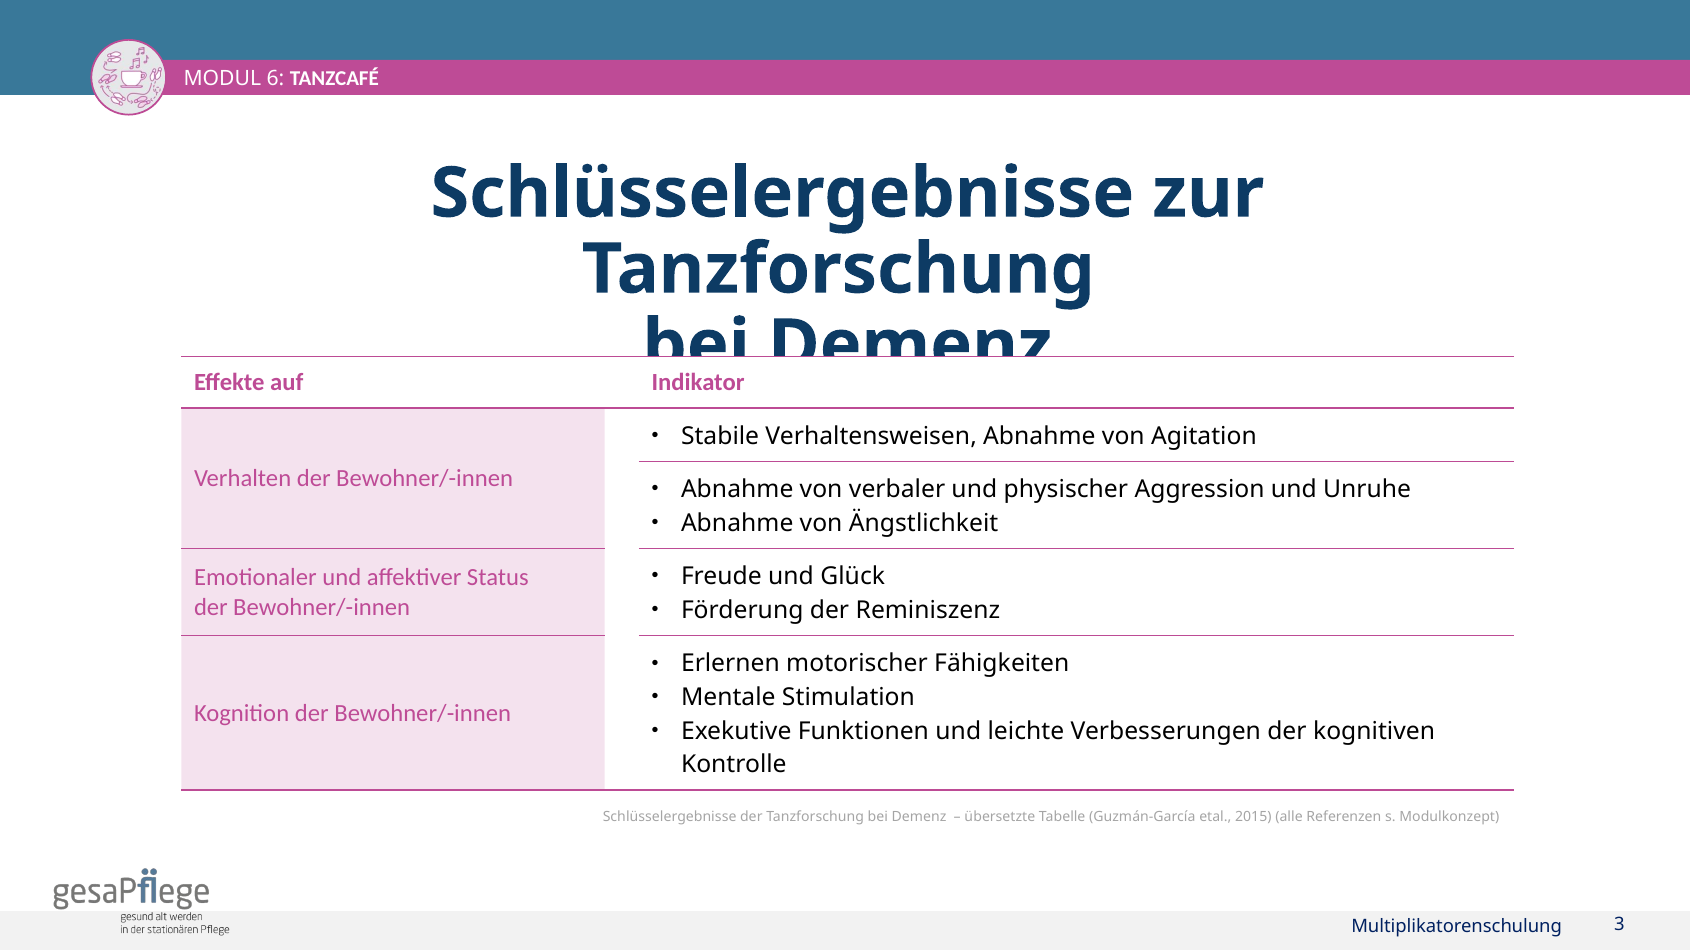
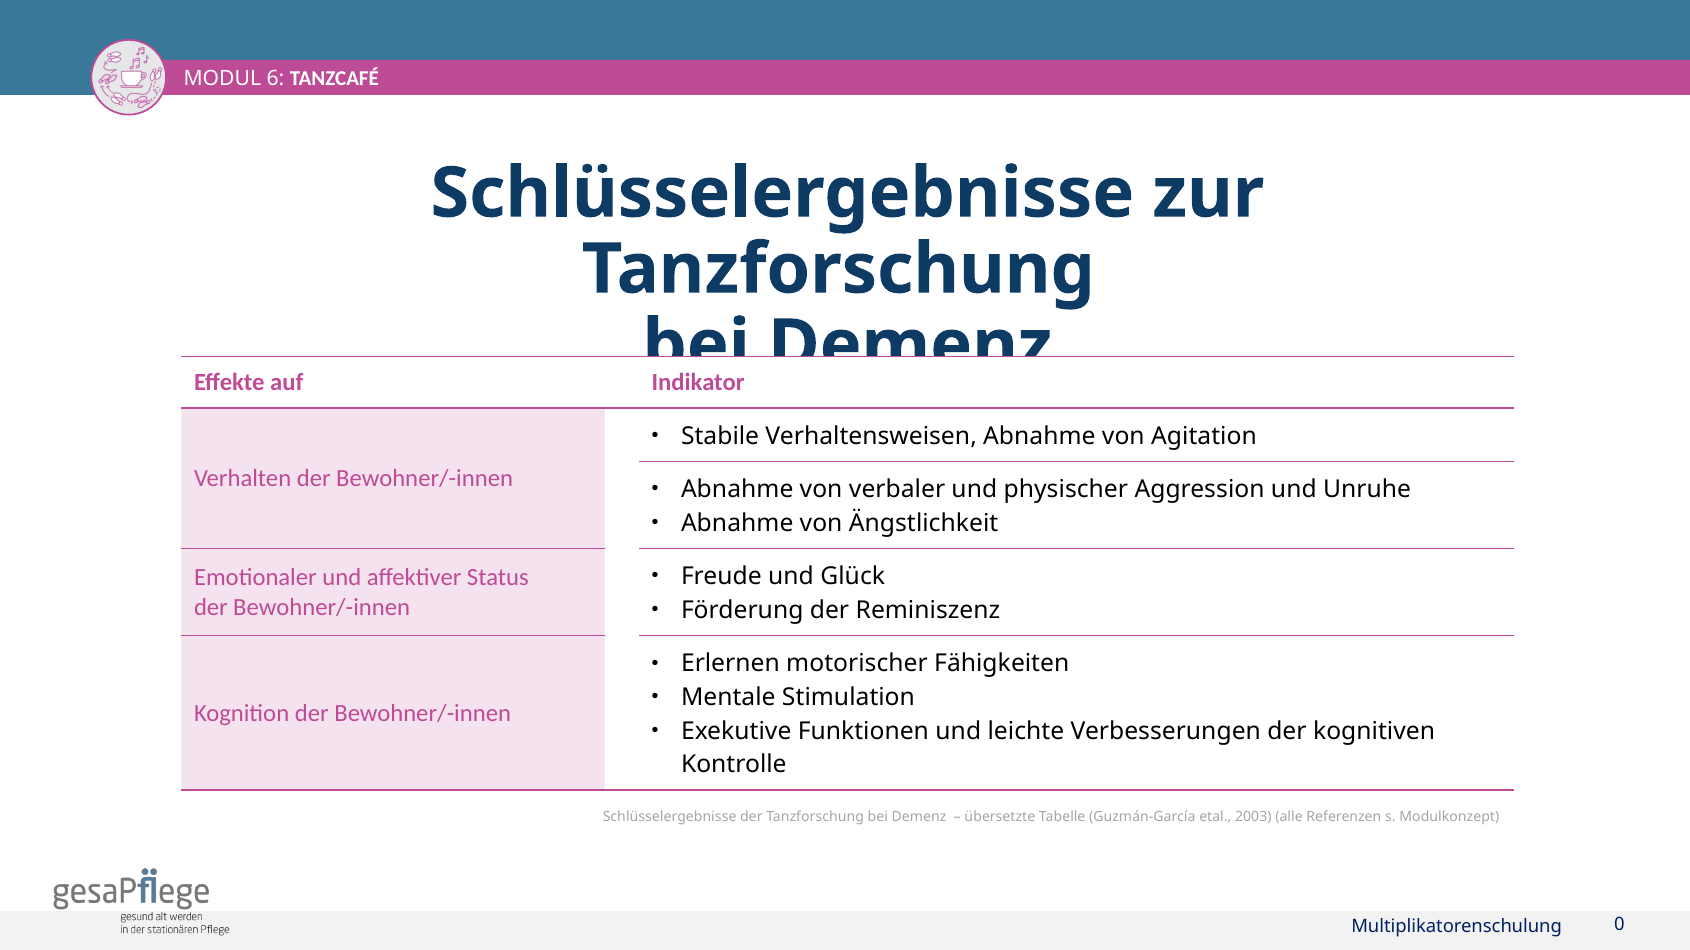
2015: 2015 -> 2003 (1253, 817)
3: 3 -> 0 (1619, 925)
